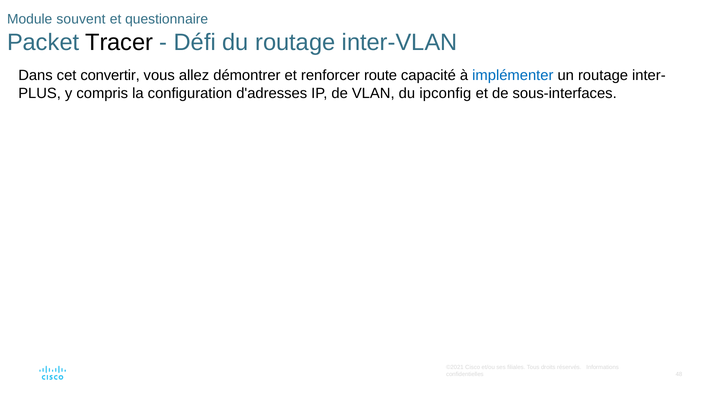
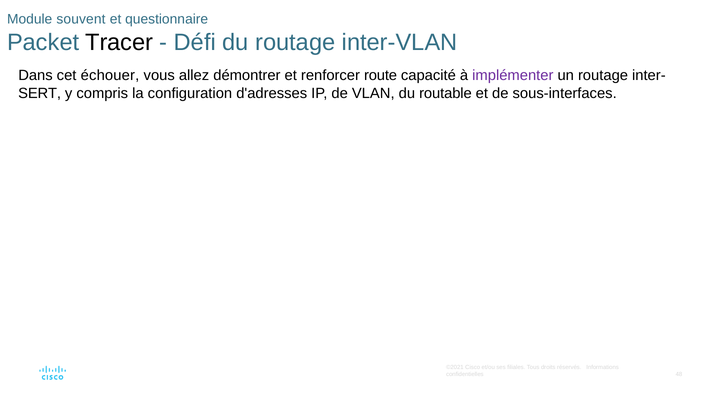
convertir: convertir -> échouer (110, 75)
implémenter colour: blue -> purple (513, 75)
PLUS: PLUS -> SERT (40, 93)
ipconfig: ipconfig -> routable (445, 93)
